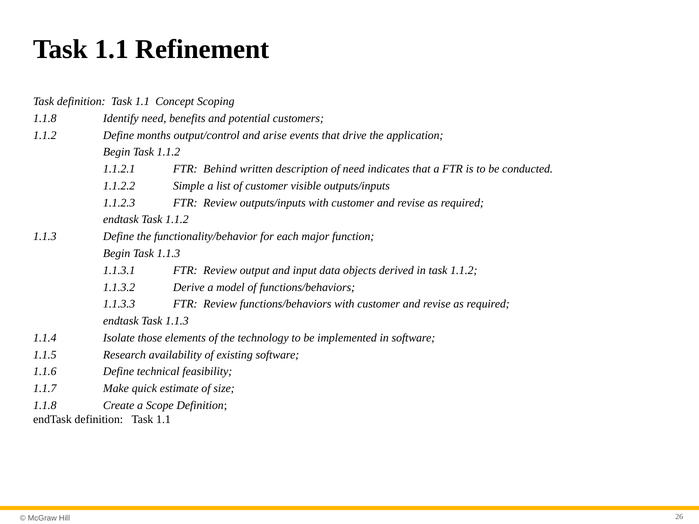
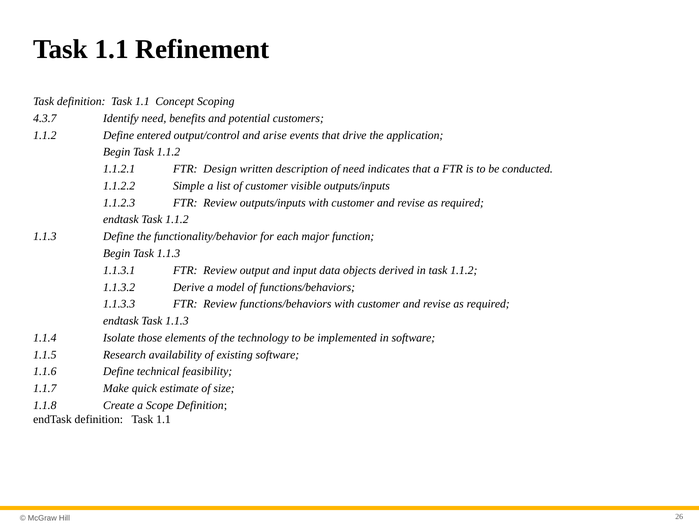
1.1.8: 1.1.8 -> 4.3.7 (45, 118)
months: months -> entered (154, 135)
Behind: Behind -> Design (220, 169)
